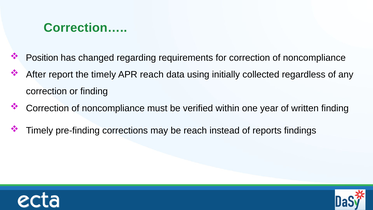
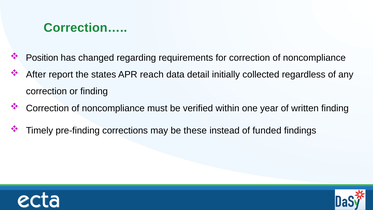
the timely: timely -> states (104, 75)
using: using -> detail (198, 75)
be reach: reach -> these (195, 130)
reports: reports -> funded (267, 130)
